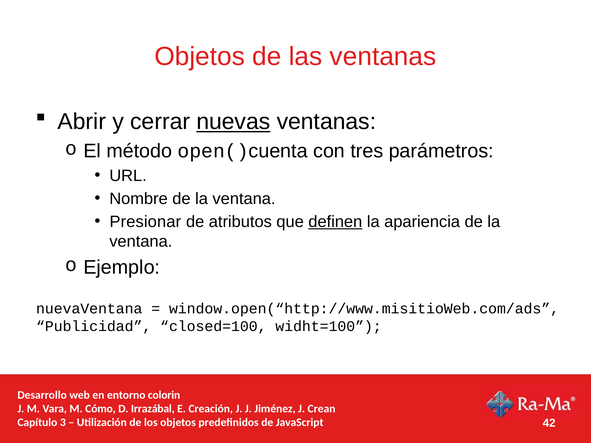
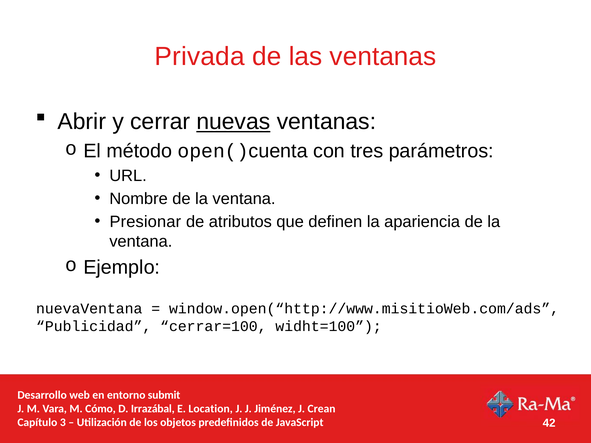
Objetos: Objetos -> Privada (200, 57)
definen underline: present -> none (335, 222)
closed=100: closed=100 -> cerrar=100 (213, 327)
colorin: colorin -> submit (164, 395)
Creación: Creación -> Location (211, 409)
